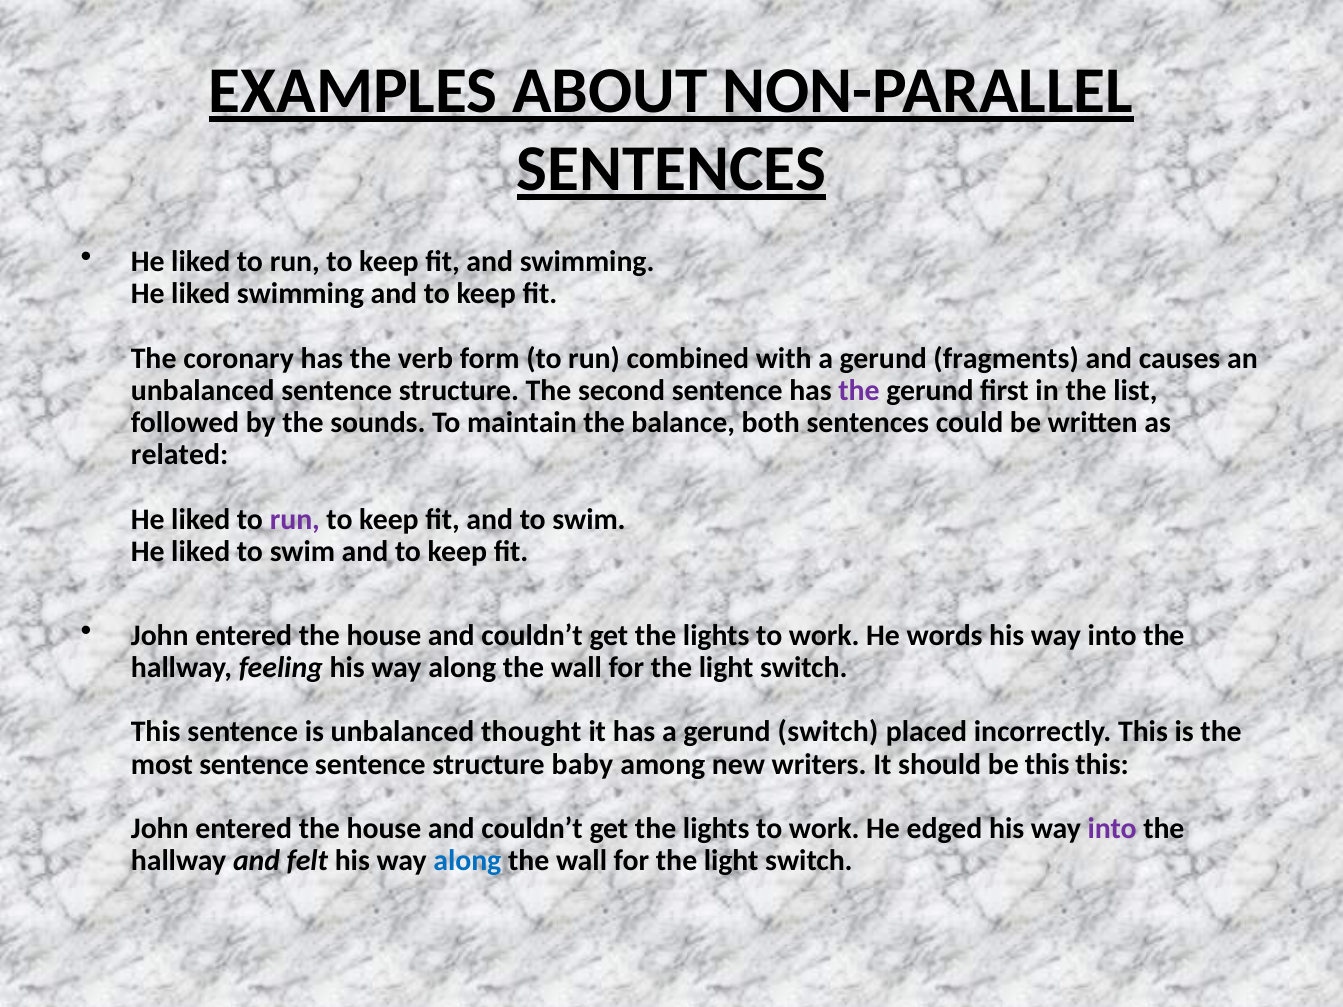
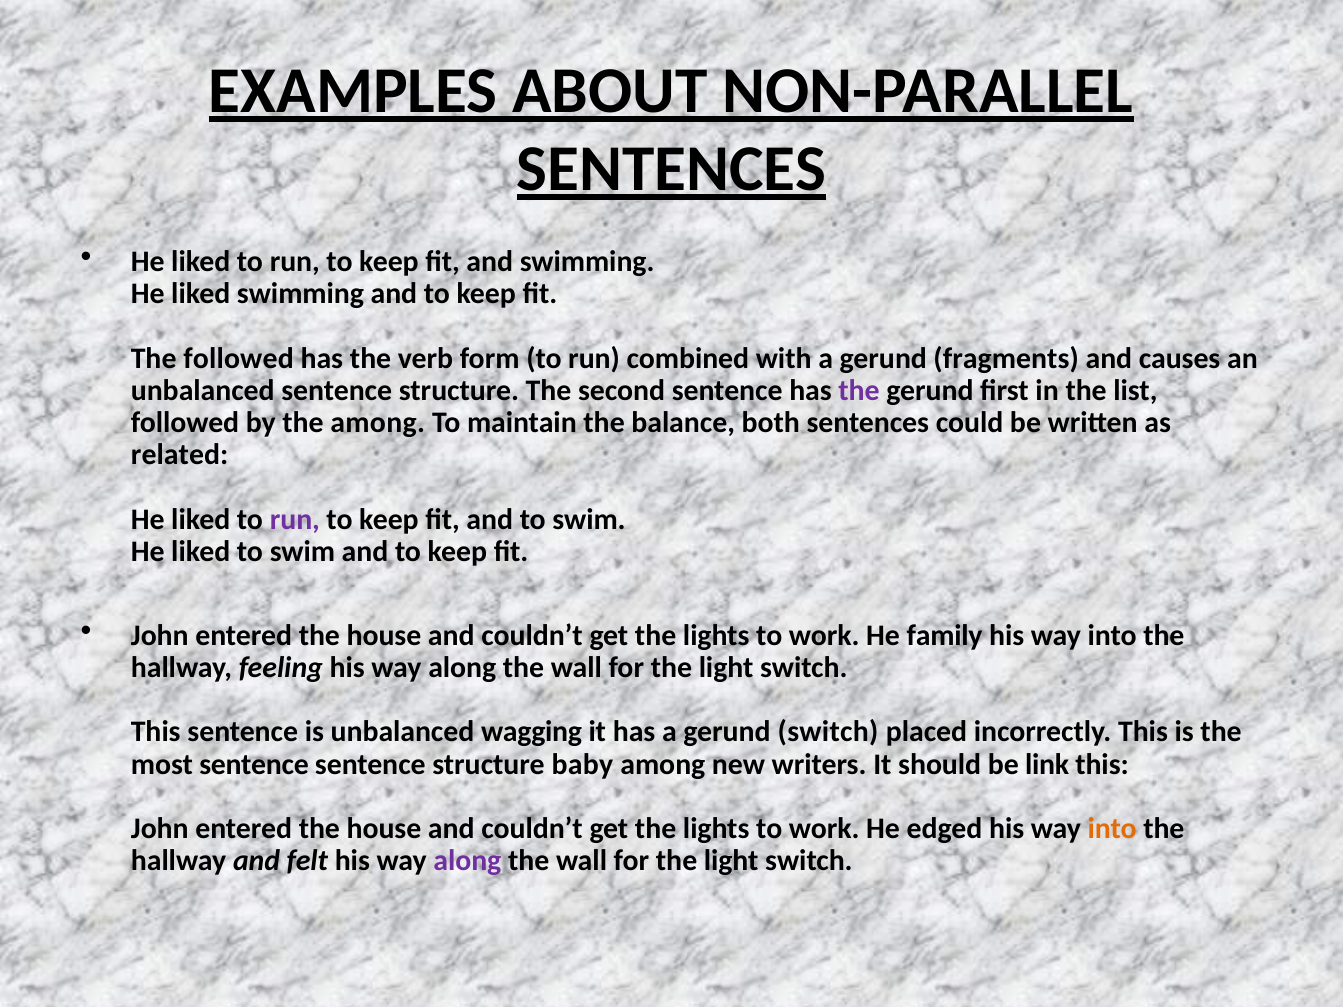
The coronary: coronary -> followed (239, 358)
the sounds: sounds -> among (378, 423)
words: words -> family (945, 636)
thought: thought -> wagging (532, 732)
be this: this -> link (1047, 764)
into colour: purple -> orange (1112, 829)
along colour: blue -> purple (467, 861)
